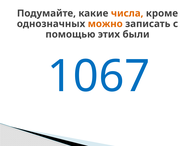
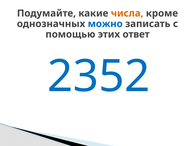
можно colour: orange -> blue (105, 24)
были: были -> ответ (136, 34)
1067: 1067 -> 2352 (99, 77)
